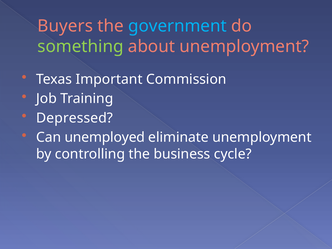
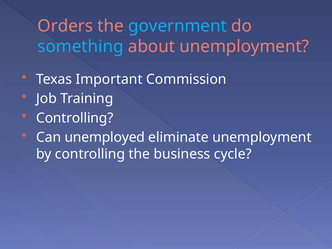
Buyers: Buyers -> Orders (65, 26)
something colour: light green -> light blue (80, 47)
Depressed: Depressed -> Controlling (75, 118)
